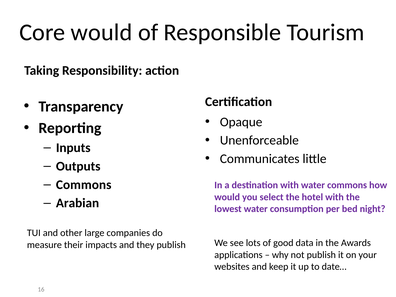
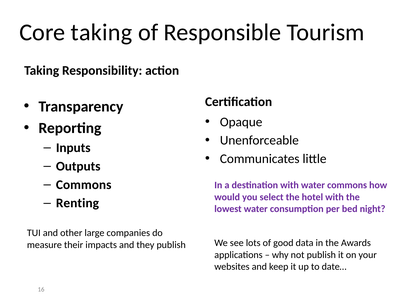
Core would: would -> taking (101, 32)
Arabian: Arabian -> Renting (77, 203)
